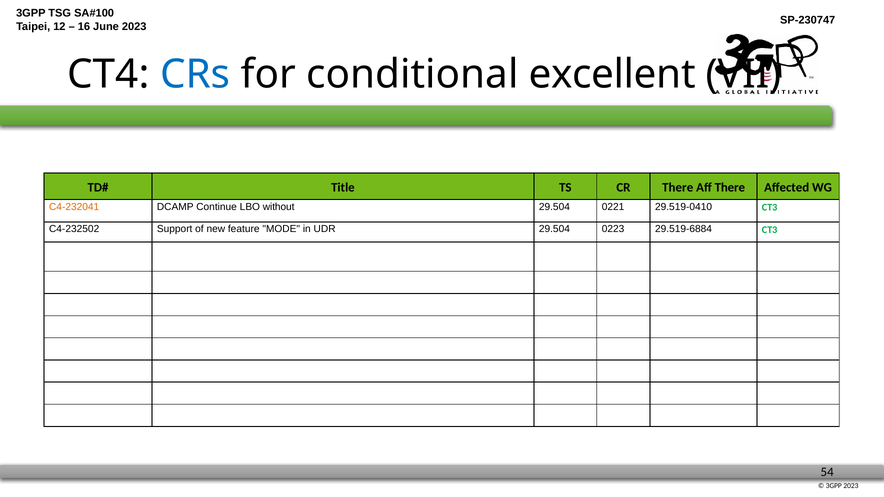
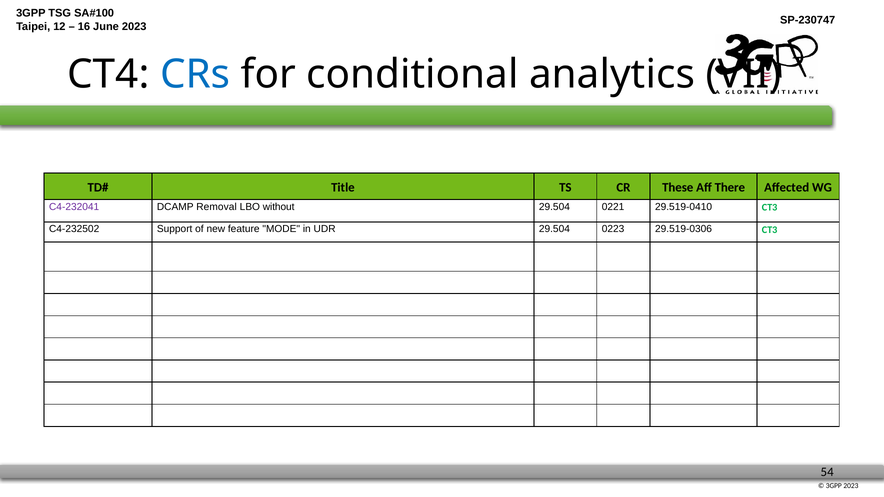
excellent: excellent -> analytics (612, 74)
CR There: There -> These (678, 187)
C4-232041 colour: orange -> purple (74, 207)
Continue: Continue -> Removal (217, 207)
29.519-6884: 29.519-6884 -> 29.519-0306 (684, 229)
